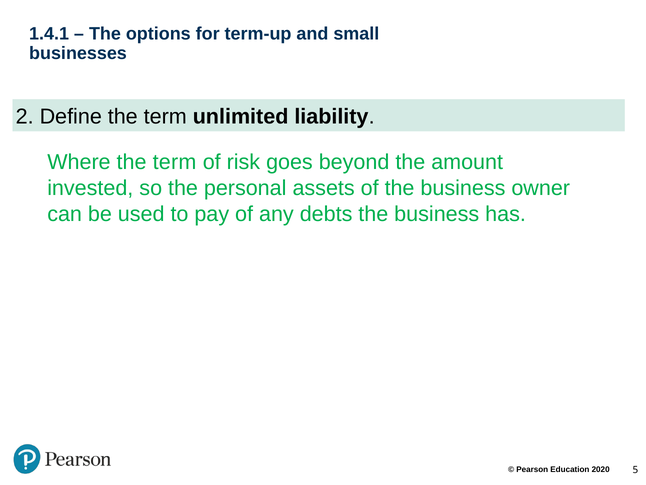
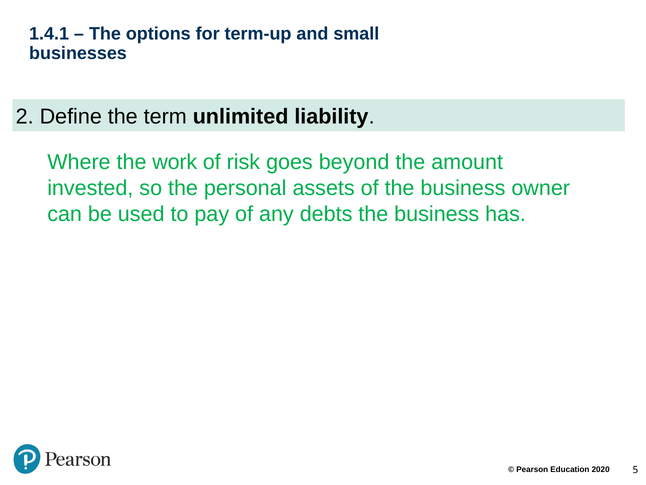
Where the term: term -> work (175, 162)
